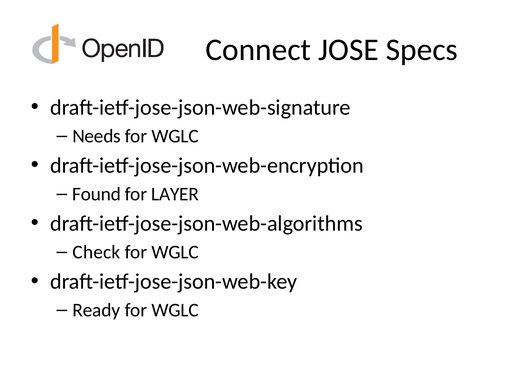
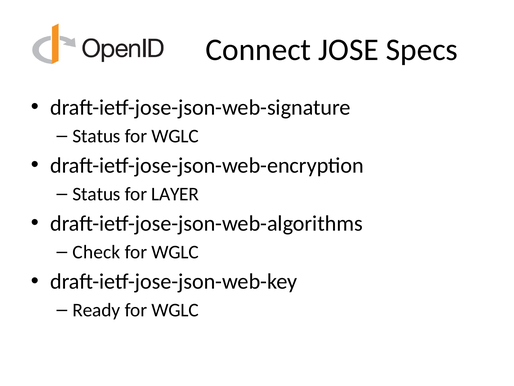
Needs: Needs -> Status (97, 136)
Found: Found -> Status (97, 194)
